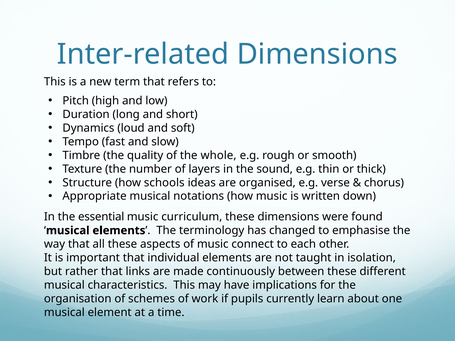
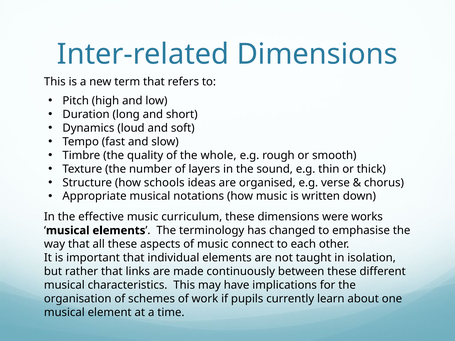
essential: essential -> effective (101, 217)
found: found -> works (367, 217)
